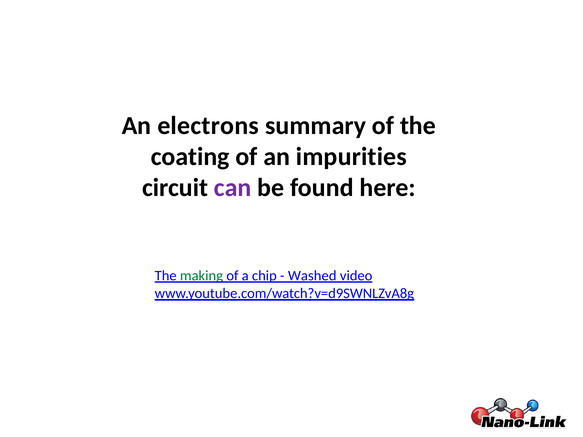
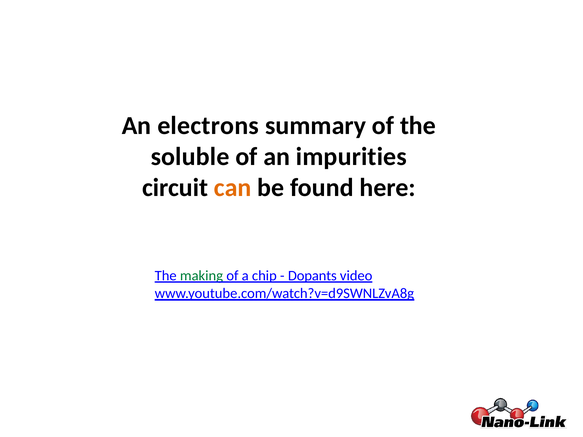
coating: coating -> soluble (190, 157)
can colour: purple -> orange (233, 188)
Washed: Washed -> Dopants (312, 276)
